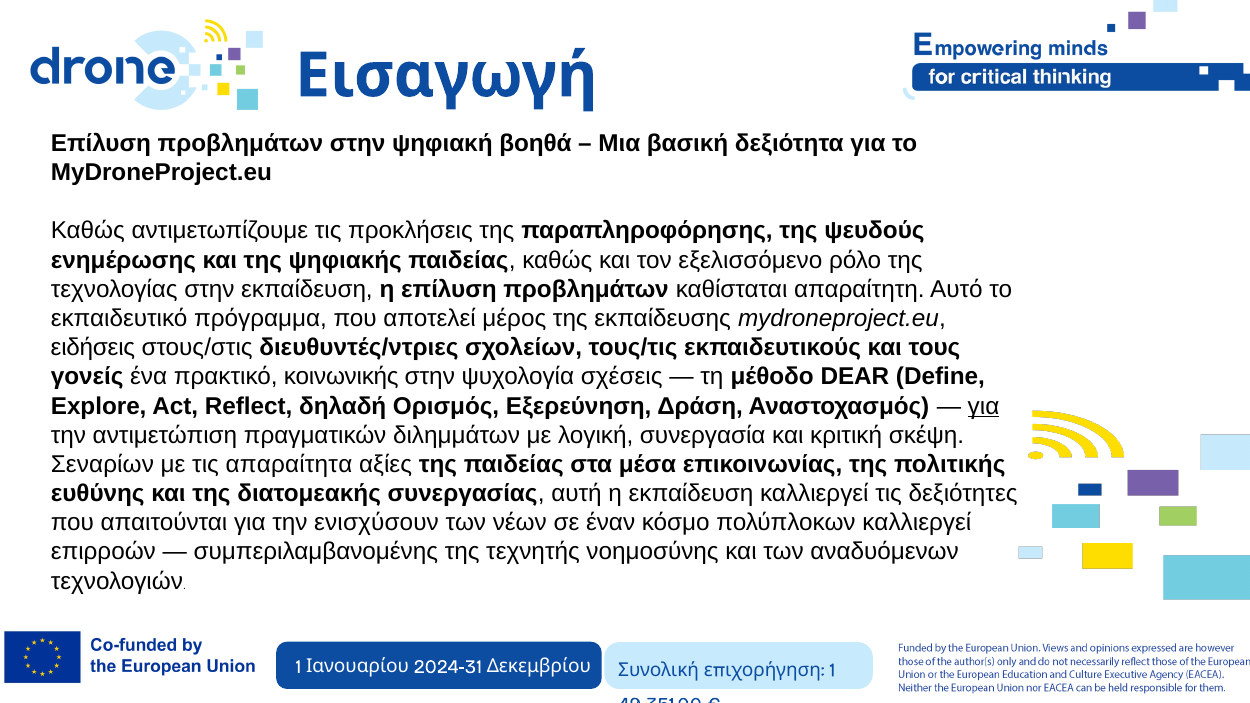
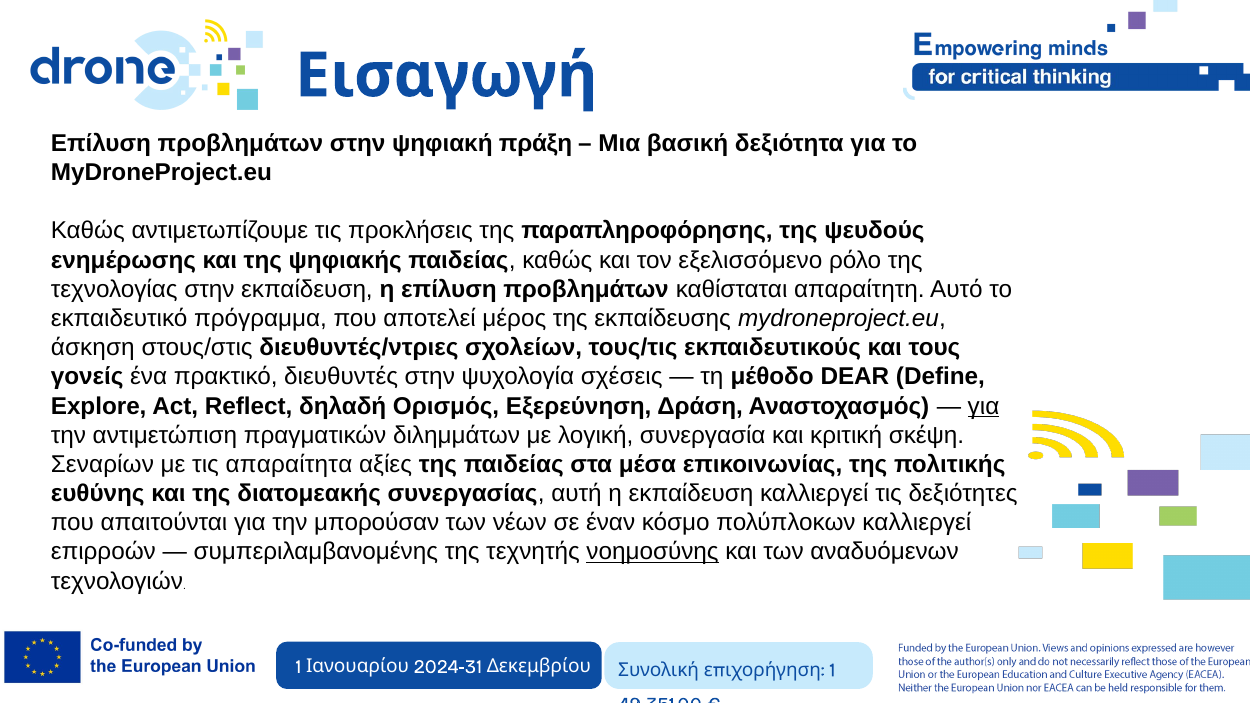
βοηθά: βοηθά -> πράξη (536, 143)
ειδήσεις: ειδήσεις -> άσκηση (93, 348)
κοινωνικής: κοινωνικής -> διευθυντές (341, 377)
ενισχύσουν: ενισχύσουν -> μπορούσαν (377, 523)
νοημοσύνης underline: none -> present (653, 552)
